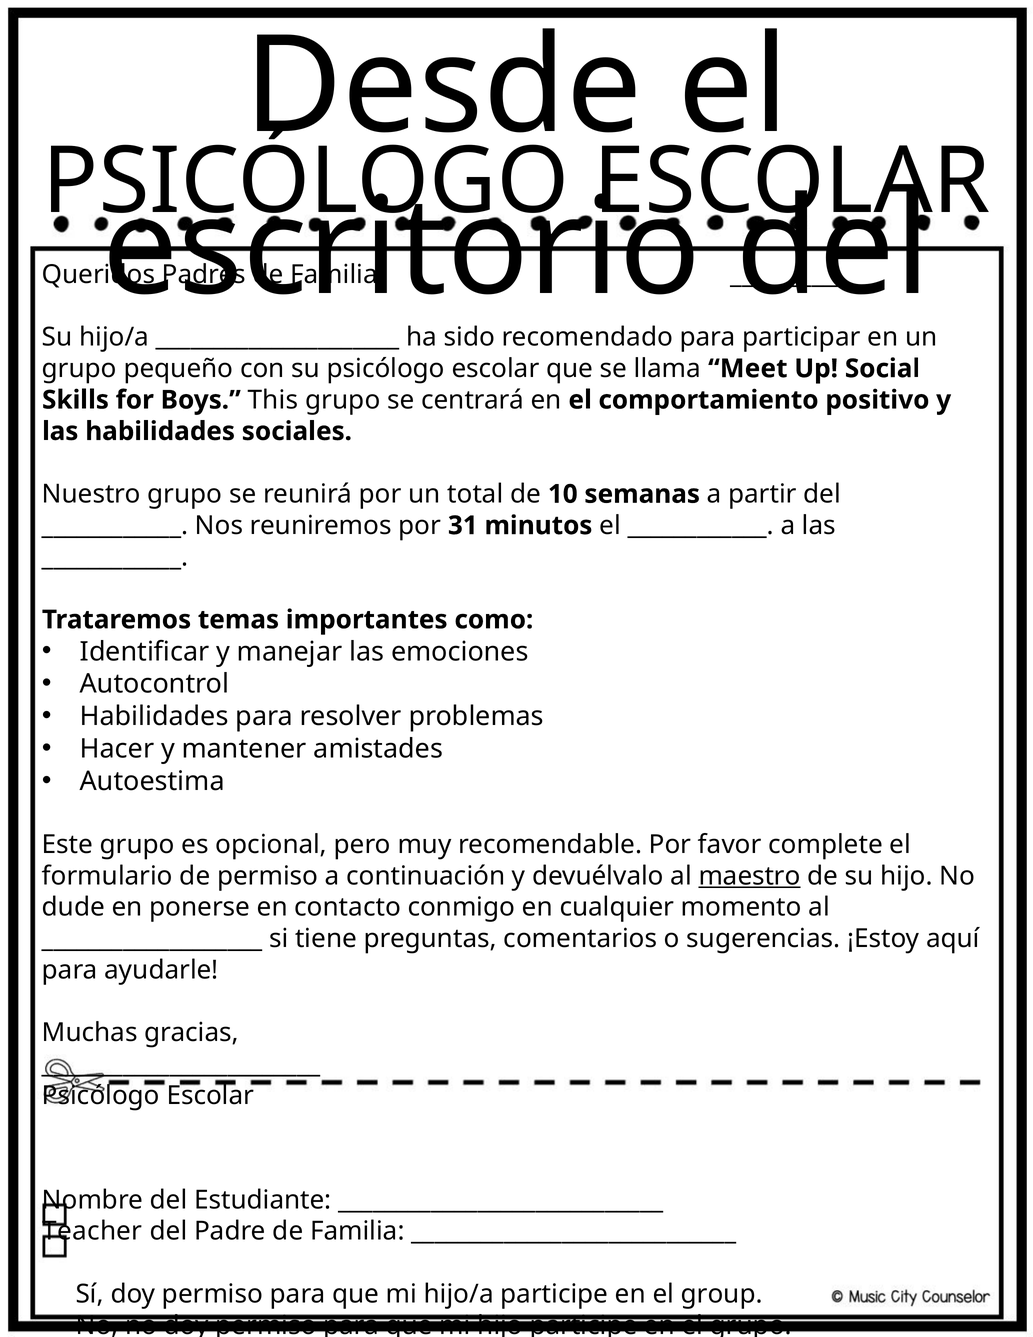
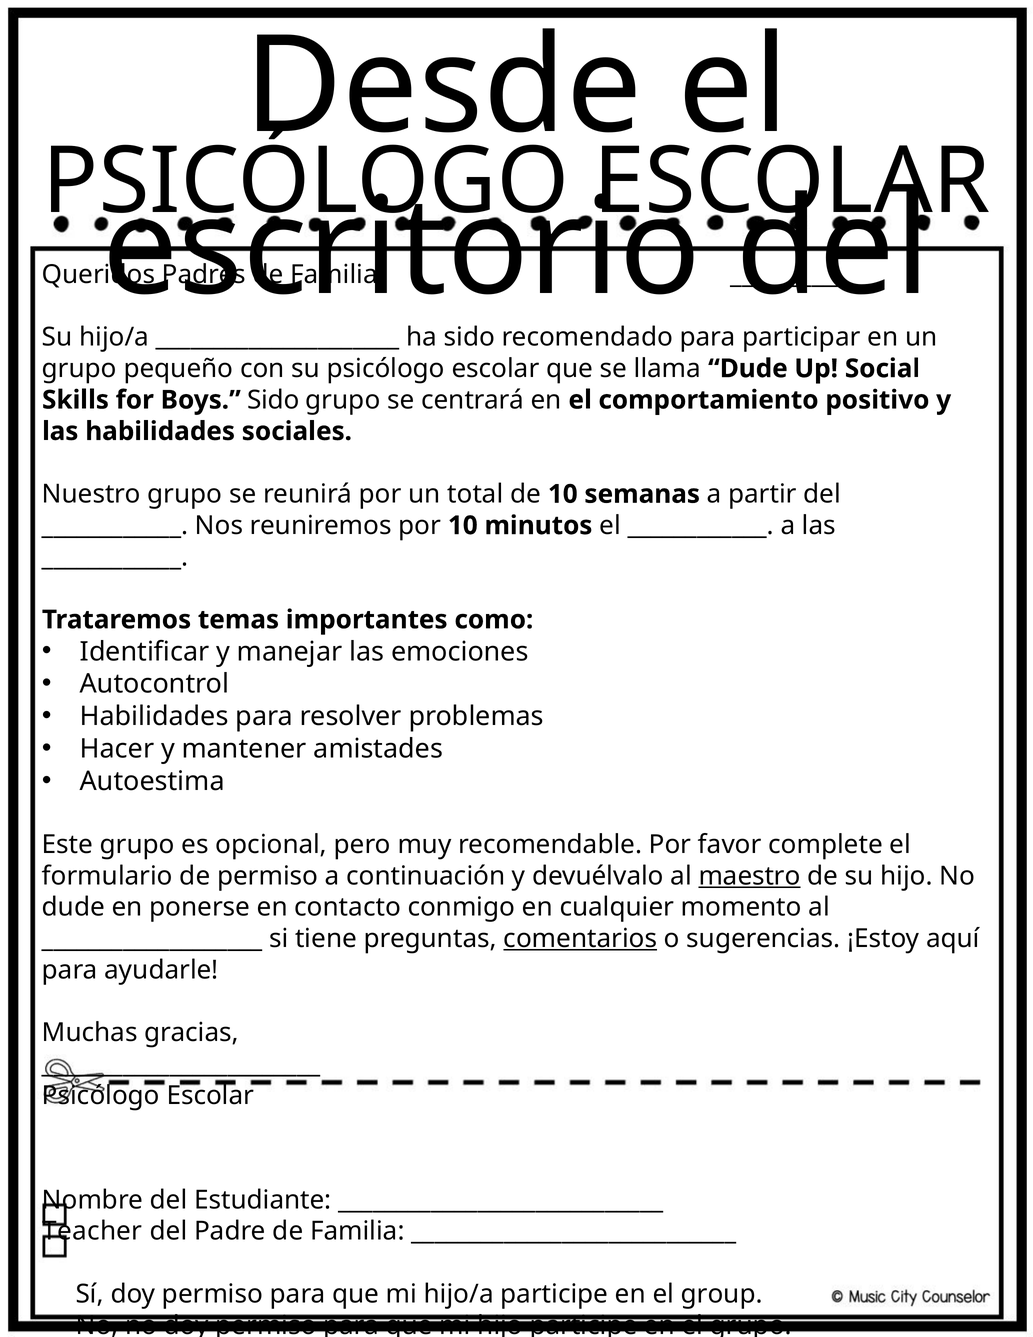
llama Meet: Meet -> Dude (748, 369)
Boys This: This -> Sido (273, 400)
por 31: 31 -> 10 (463, 525)
comentarios underline: none -> present (580, 939)
